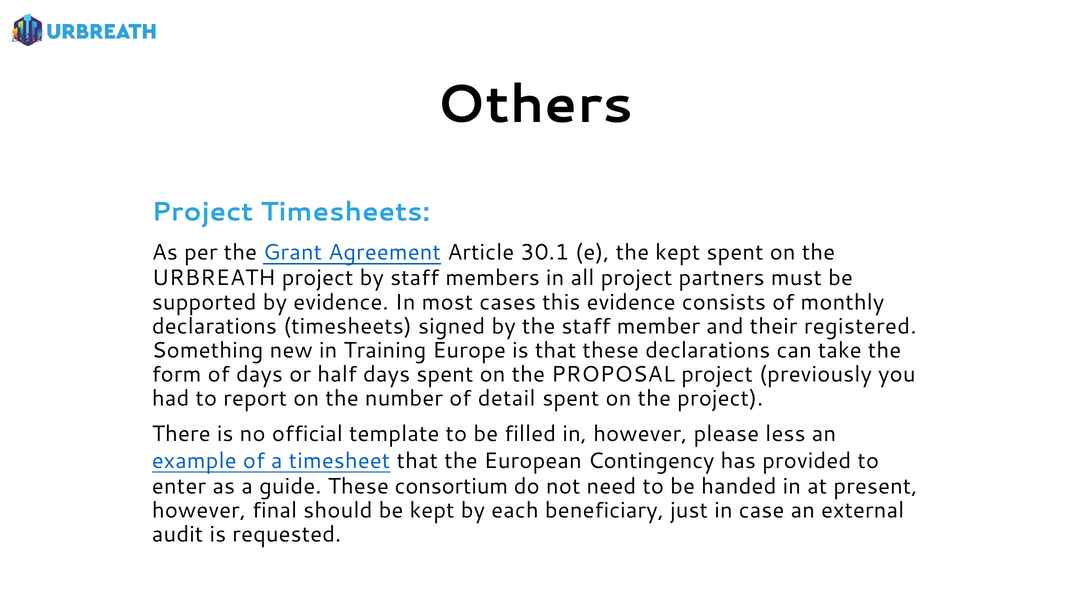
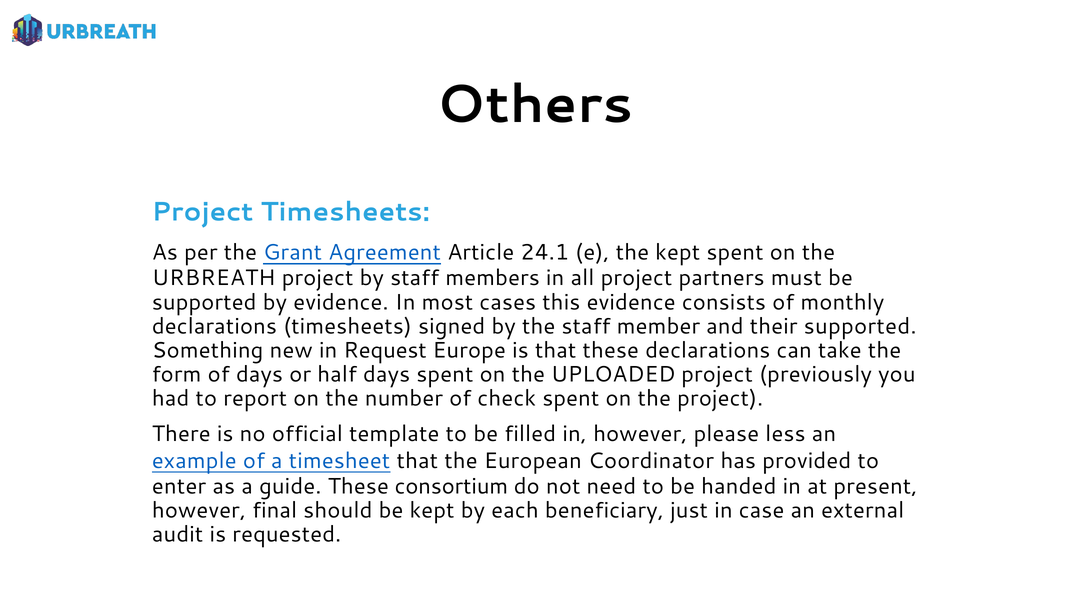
30.1: 30.1 -> 24.1 (545, 253)
their registered: registered -> supported (860, 326)
Training: Training -> Request (385, 350)
PROPOSAL: PROPOSAL -> UPLOADED (613, 374)
detail: detail -> check (507, 398)
Contingency: Contingency -> Coordinator (651, 461)
